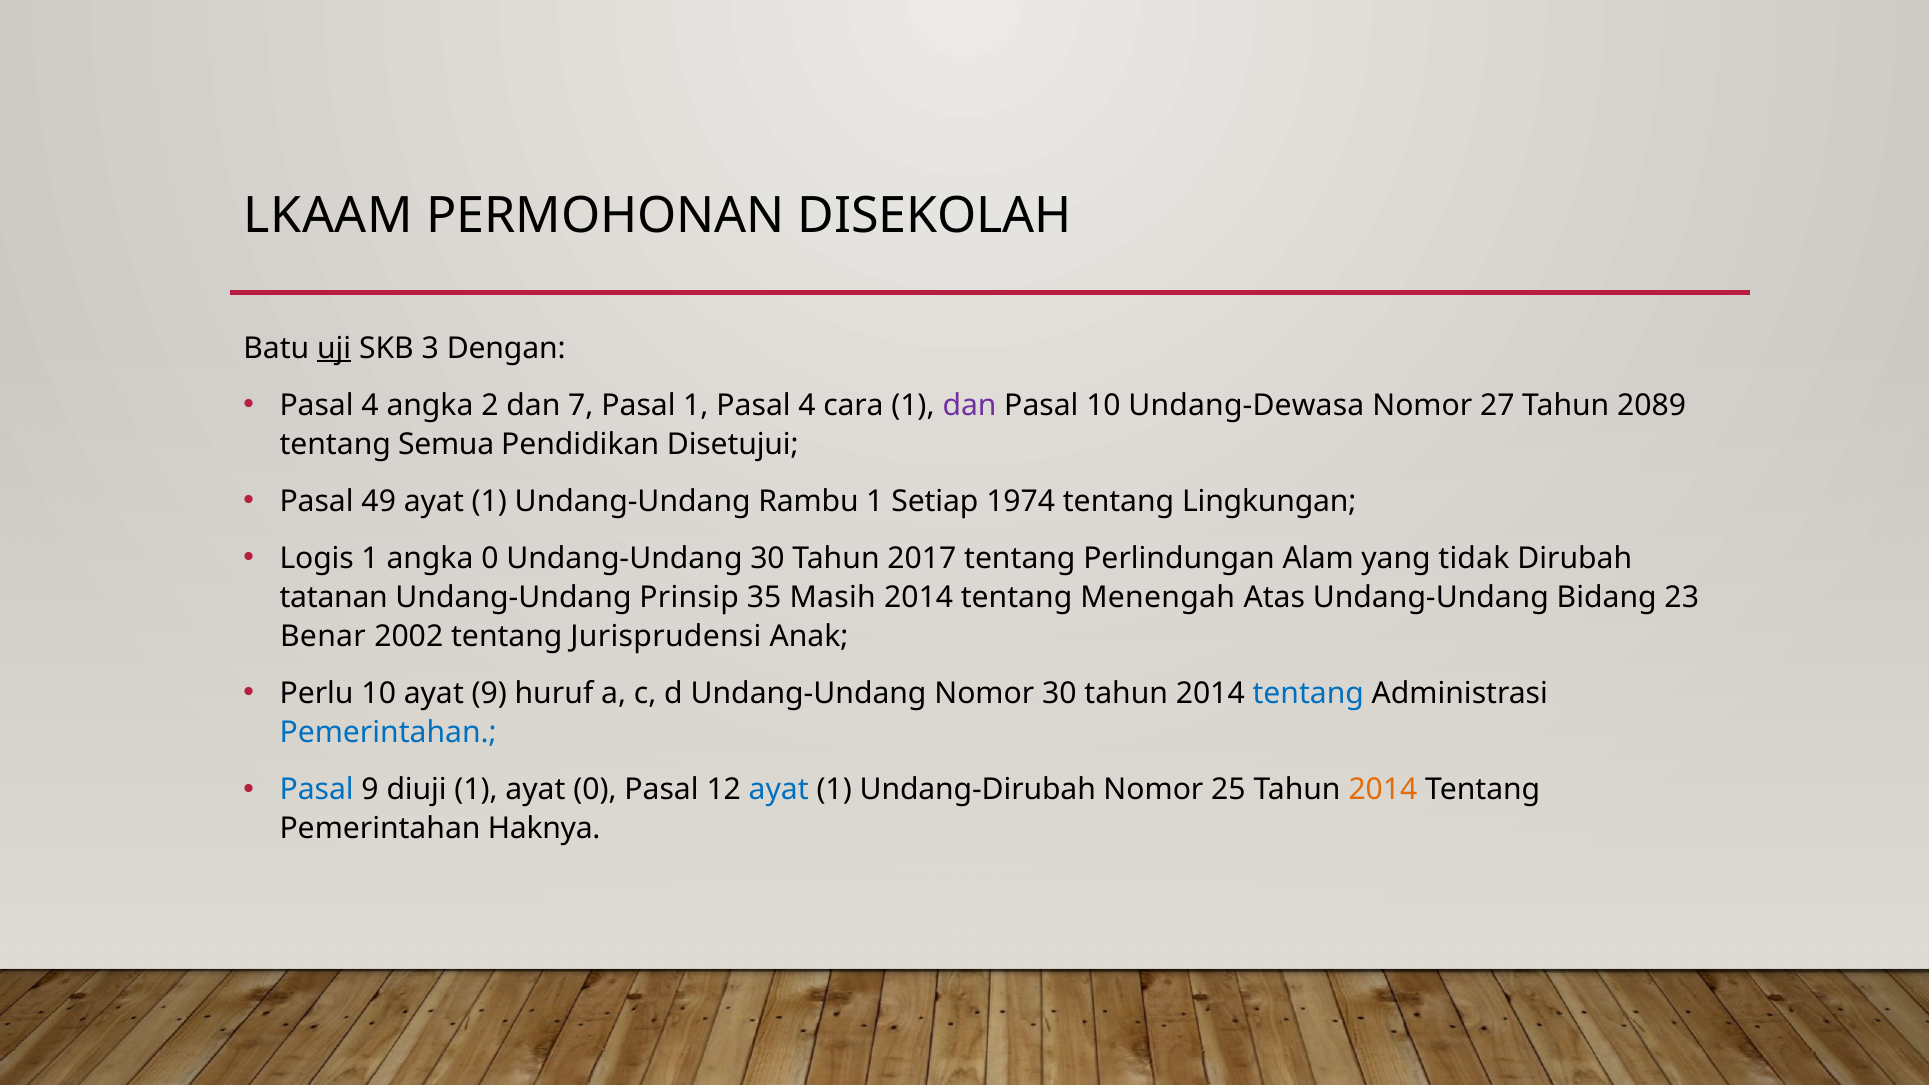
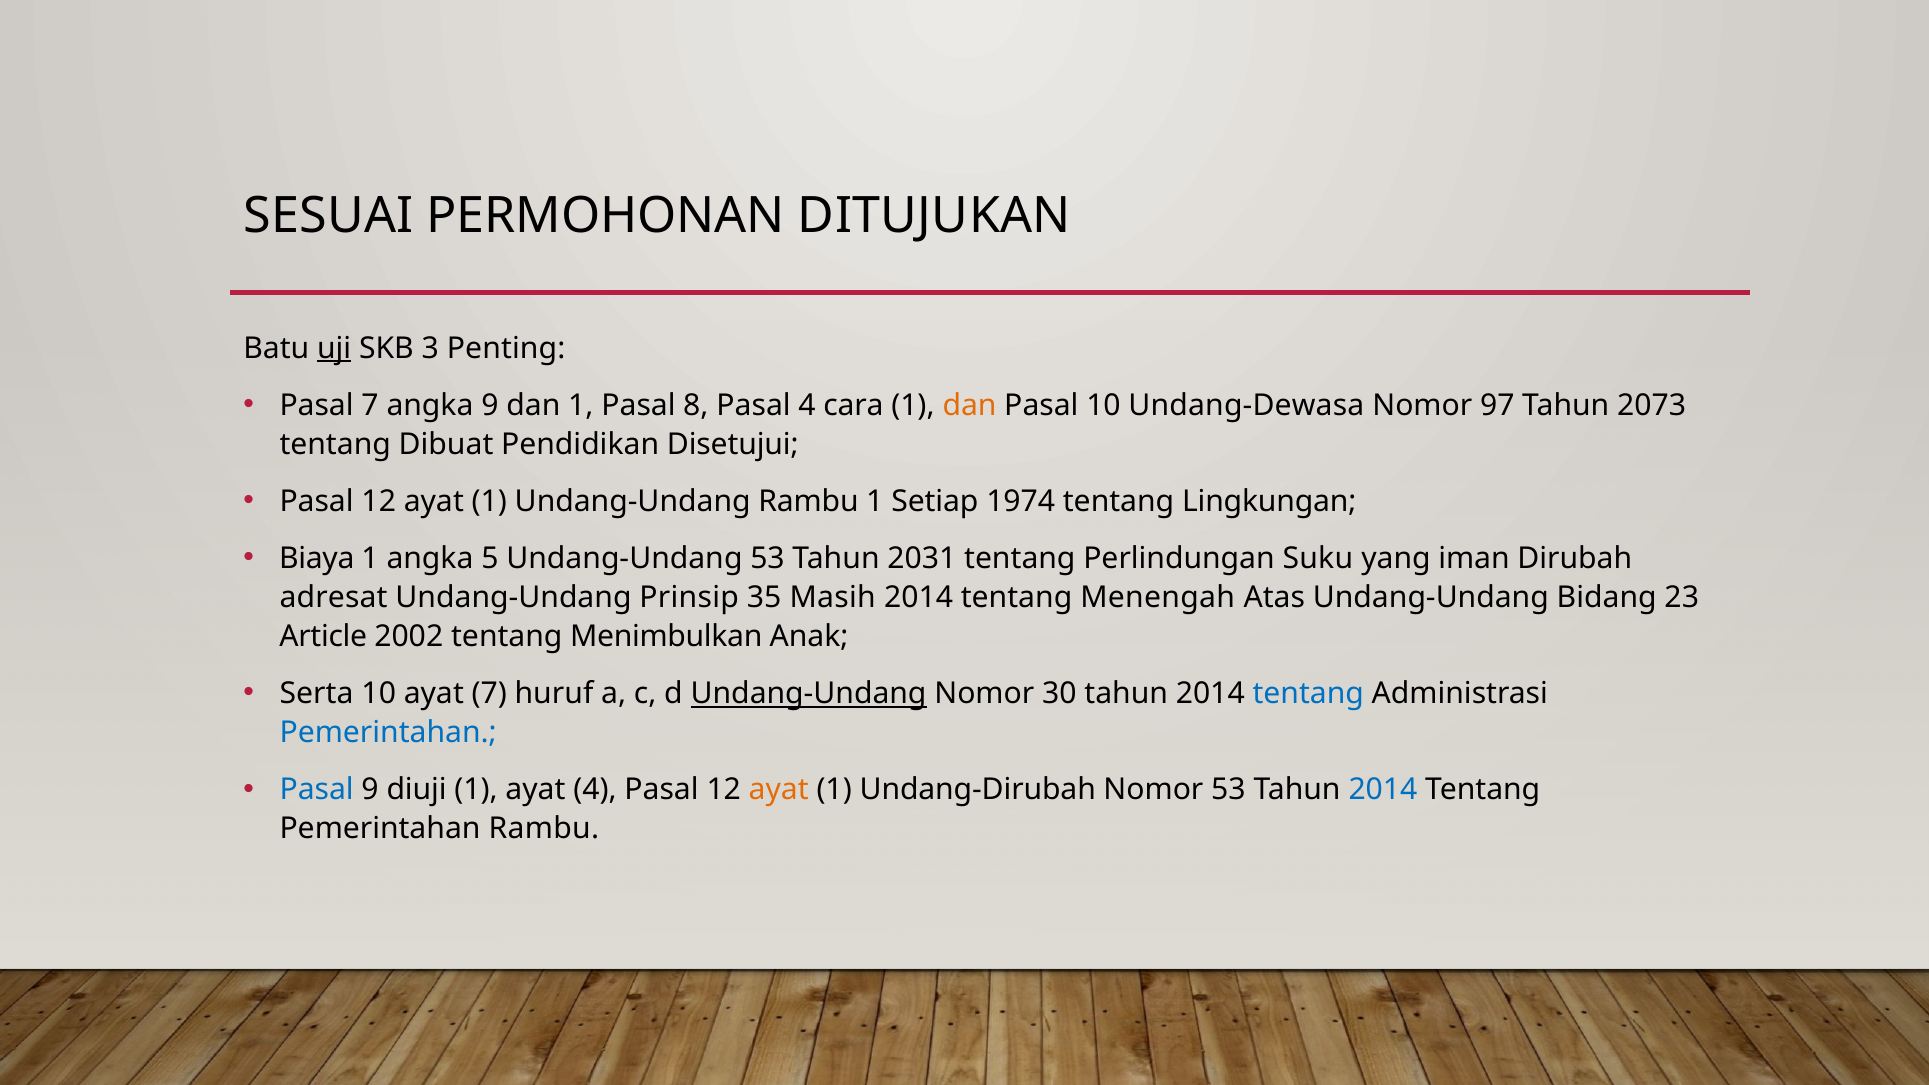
LKAAM: LKAAM -> SESUAI (329, 216)
DISEKOLAH: DISEKOLAH -> DITUJUKAN (935, 216)
Dengan: Dengan -> Penting (506, 348)
4: 4 -> 7 (370, 406)
angka 2: 2 -> 9 (490, 406)
dan 7: 7 -> 1 (581, 406)
Pasal 1: 1 -> 8 (696, 406)
dan colour: purple -> orange (970, 406)
27: 27 -> 97 (1497, 406)
2089: 2089 -> 2073 (1652, 406)
Semua: Semua -> Dibuat (446, 445)
49: 49 -> 12 (379, 502)
Logis: Logis -> Biaya (317, 559)
angka 0: 0 -> 5 (490, 559)
Undang-Undang 30: 30 -> 53 (767, 559)
2017: 2017 -> 2031 (922, 559)
Alam: Alam -> Suku (1318, 559)
tidak: tidak -> iman (1474, 559)
tatanan: tatanan -> adresat (334, 598)
Benar: Benar -> Article (323, 637)
Jurisprudensi: Jurisprudensi -> Menimbulkan (666, 637)
Perlu: Perlu -> Serta (317, 694)
ayat 9: 9 -> 7 (489, 694)
Undang-Undang underline: none -> present (809, 694)
ayat 0: 0 -> 4 (595, 790)
ayat colour: blue -> orange (779, 790)
Nomor 25: 25 -> 53 (1228, 790)
2014 colour: orange -> blue (1383, 790)
Pemerintahan Haknya: Haknya -> Rambu (544, 829)
